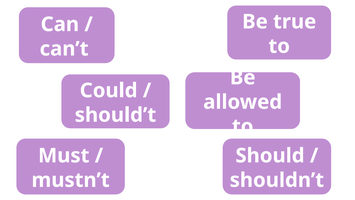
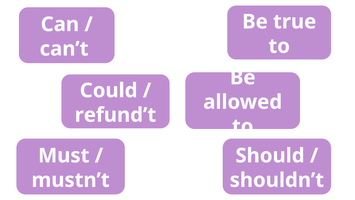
should’t: should’t -> refund’t (115, 115)
